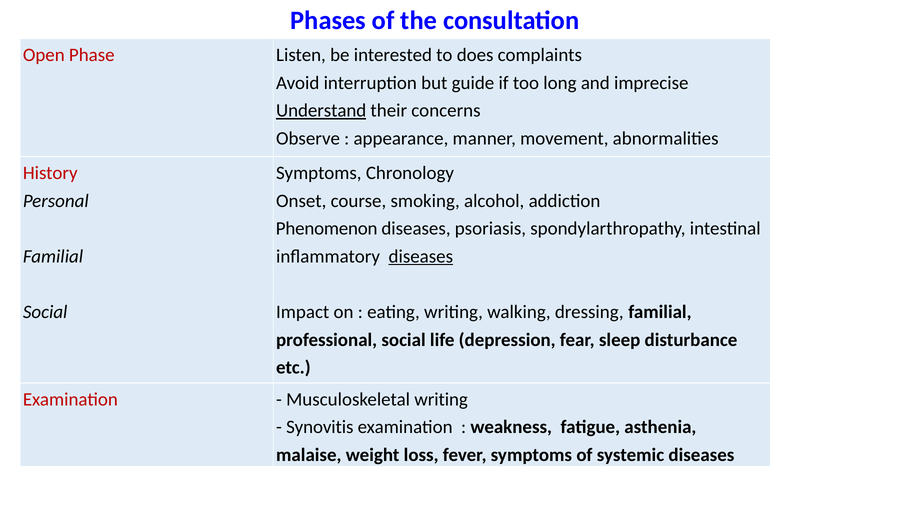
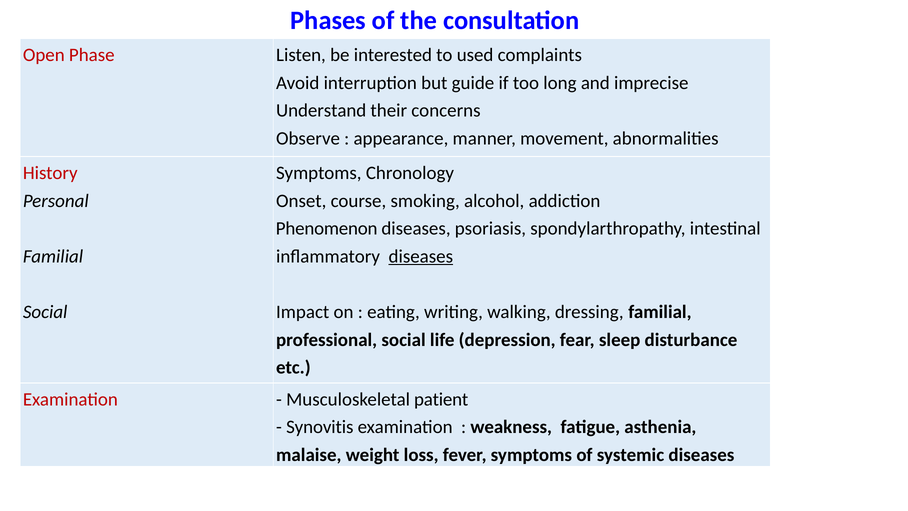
does: does -> used (475, 55)
Understand underline: present -> none (321, 111)
Musculoskeletal writing: writing -> patient (441, 399)
